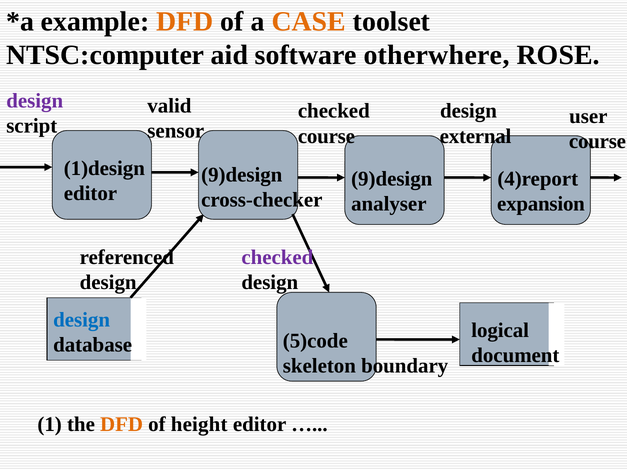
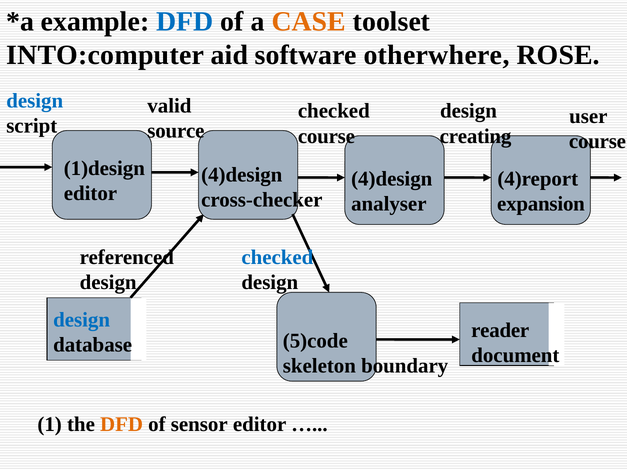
DFD colour: orange -> blue (185, 22)
NTSC:computer: NTSC:computer -> INTO:computer (105, 55)
design colour: purple -> blue (35, 101)
sensor: sensor -> source (176, 131)
external: external -> creating (476, 136)
9)design: 9)design -> 4)design (242, 175)
9)design: 9)design -> 4)design (392, 179)
checked colour: purple -> blue (277, 257)
logical: logical -> reader (500, 331)
height: height -> sensor (199, 425)
